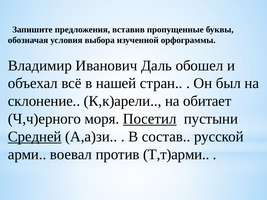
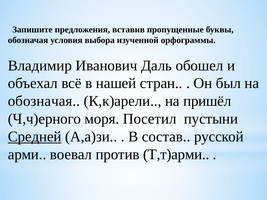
склонение: склонение -> обозначая (44, 101)
обитает: обитает -> пришёл (207, 101)
Посетил underline: present -> none (150, 119)
